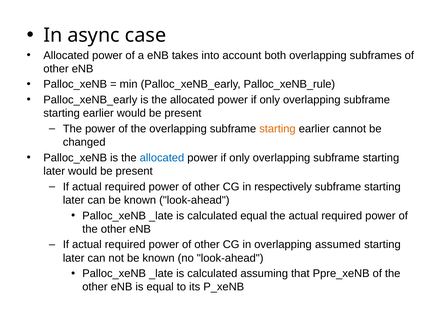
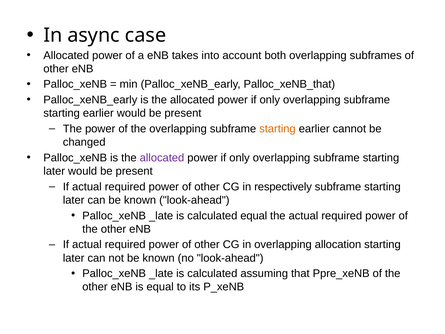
Palloc_xeNB_rule: Palloc_xeNB_rule -> Palloc_xeNB_that (289, 84)
allocated colour: blue -> purple (162, 158)
assumed: assumed -> allocation (338, 244)
